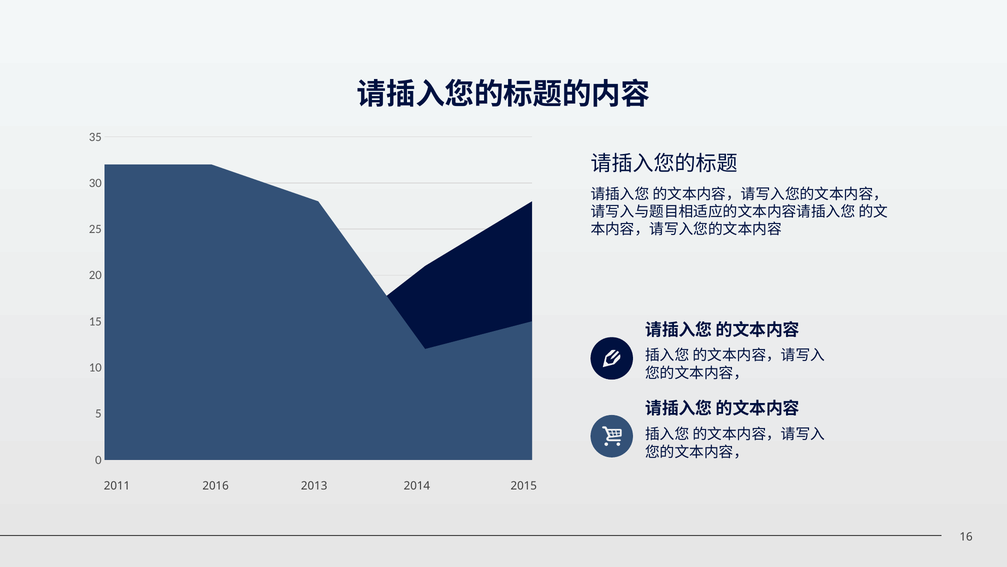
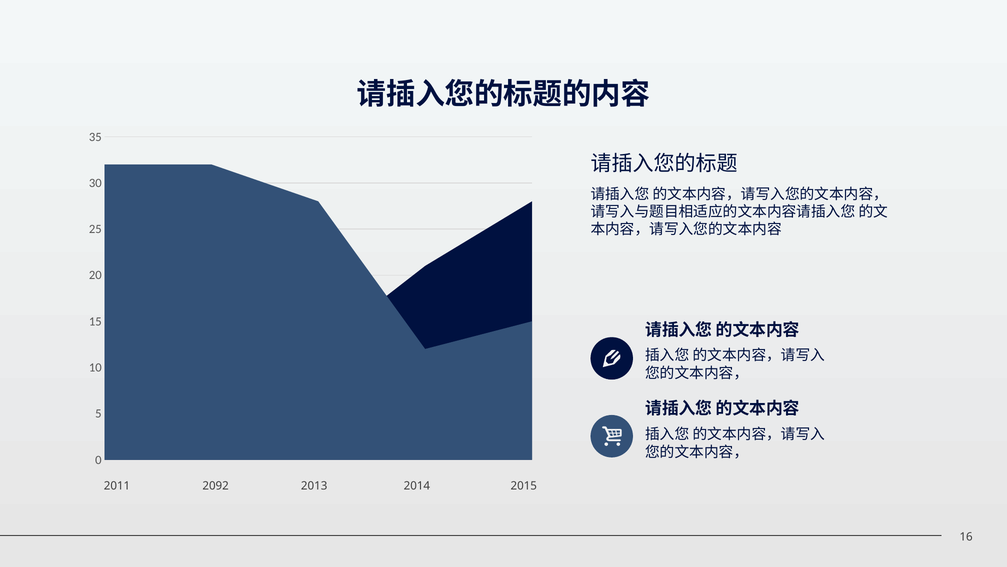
2016: 2016 -> 2092 (216, 486)
